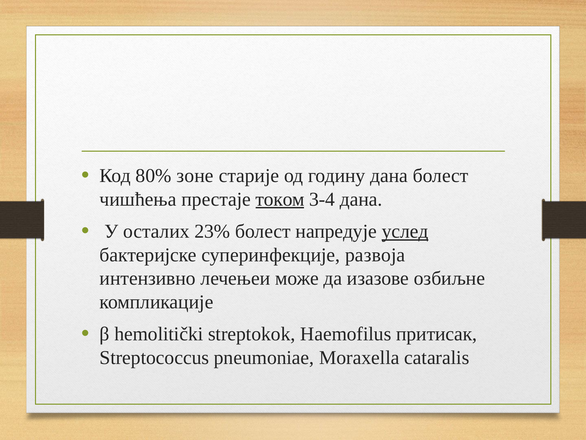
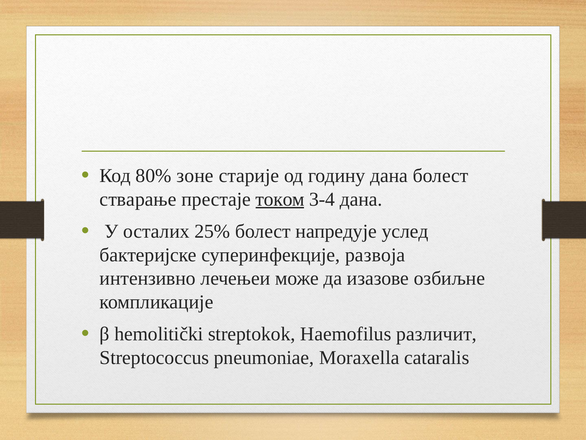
чишћења: чишћења -> стварање (138, 199)
23%: 23% -> 25% (212, 231)
услед underline: present -> none (405, 231)
притисак: притисак -> различит (437, 334)
